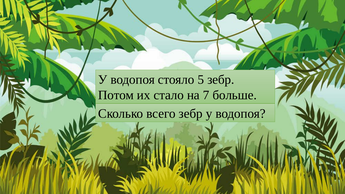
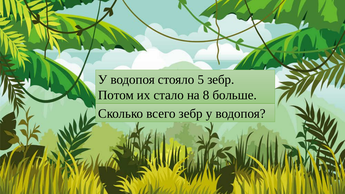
7: 7 -> 8 (206, 95)
